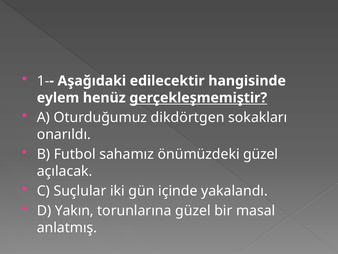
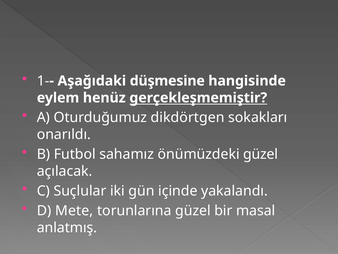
edilecektir: edilecektir -> düşmesine (167, 81)
Yakın: Yakın -> Mete (74, 210)
